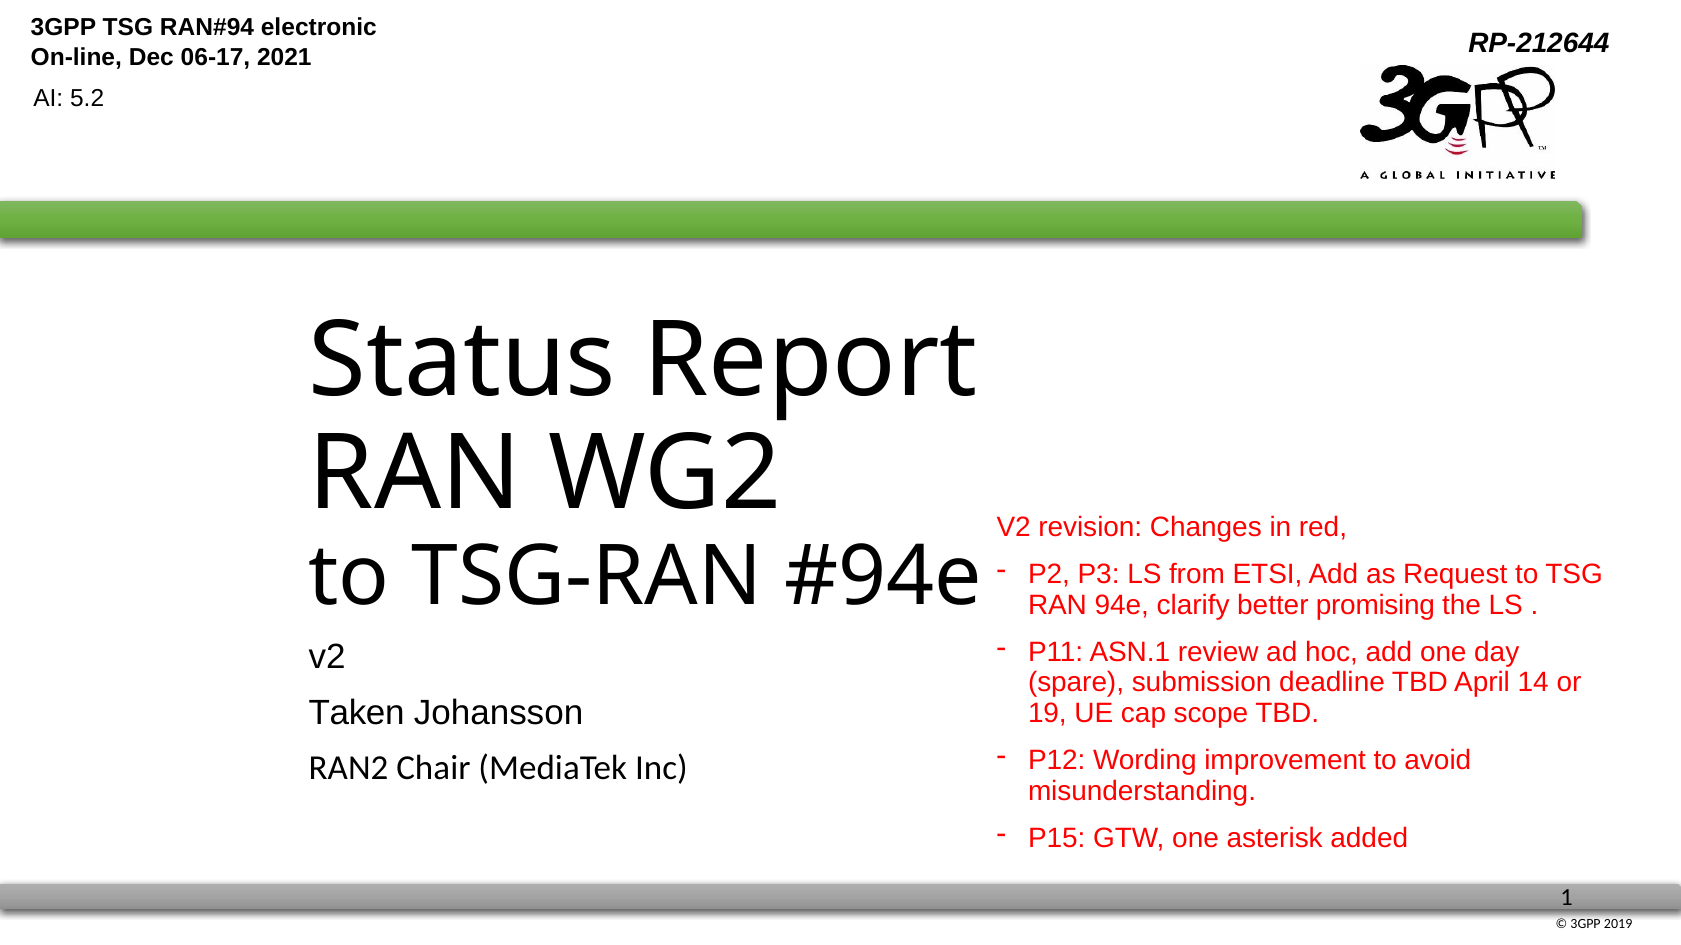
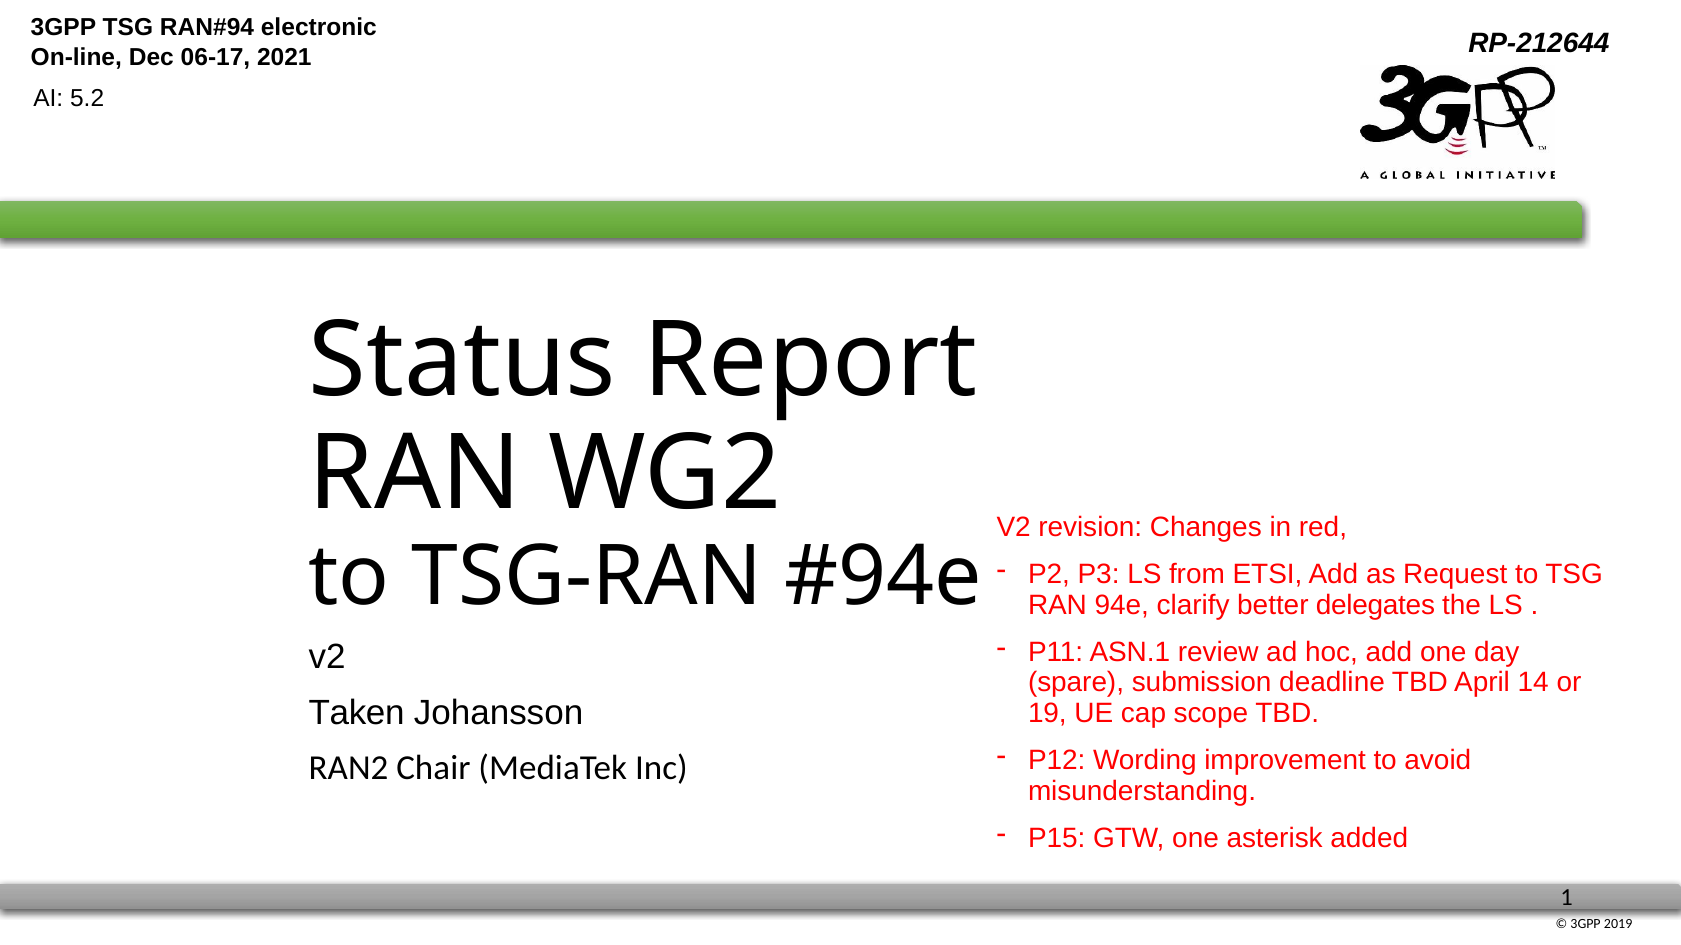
promising: promising -> delegates (1375, 605)
